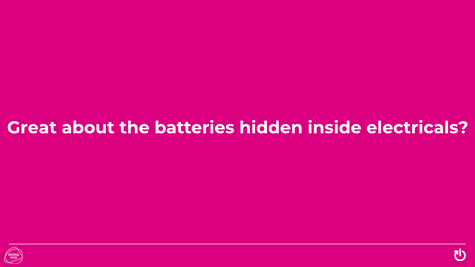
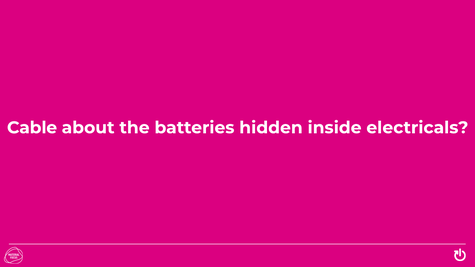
Great: Great -> Cable (32, 128)
